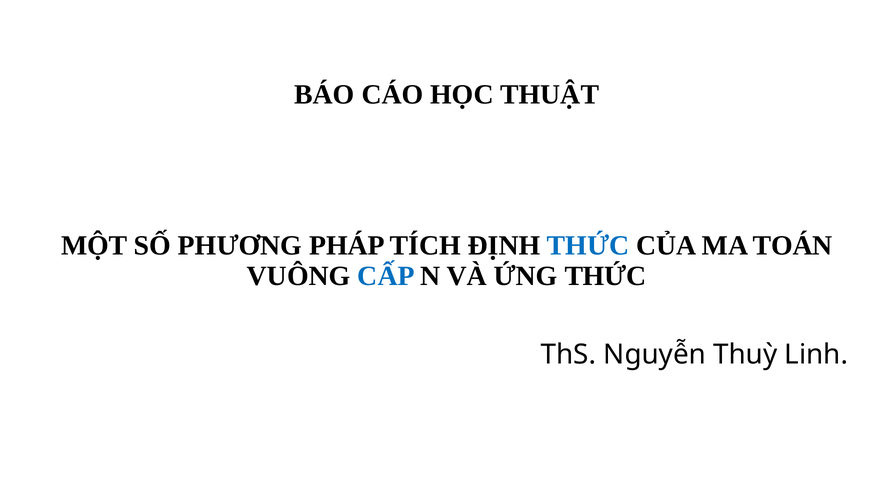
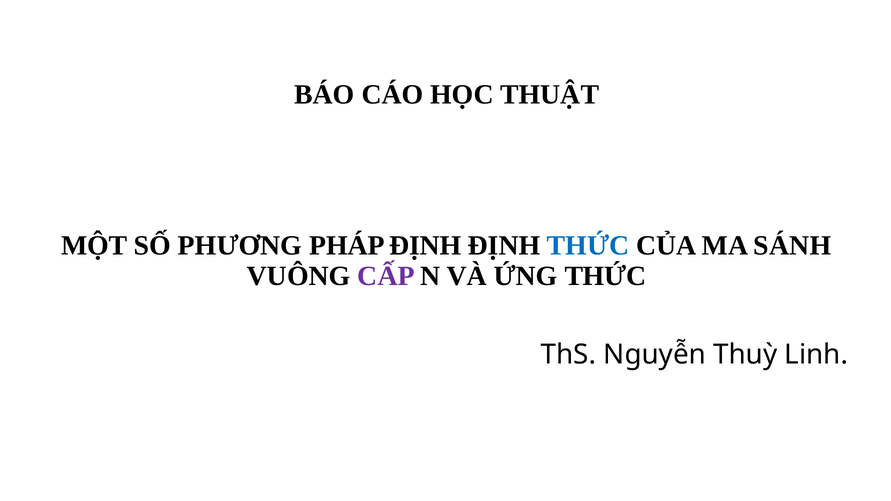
PHÁP TÍCH: TÍCH -> ĐỊNH (425, 246)
TOÁN: TOÁN -> SÁNH (792, 246)
CẤP colour: blue -> purple (386, 276)
